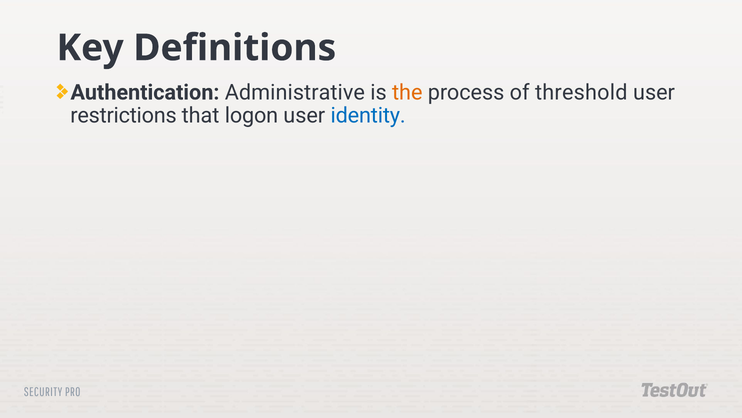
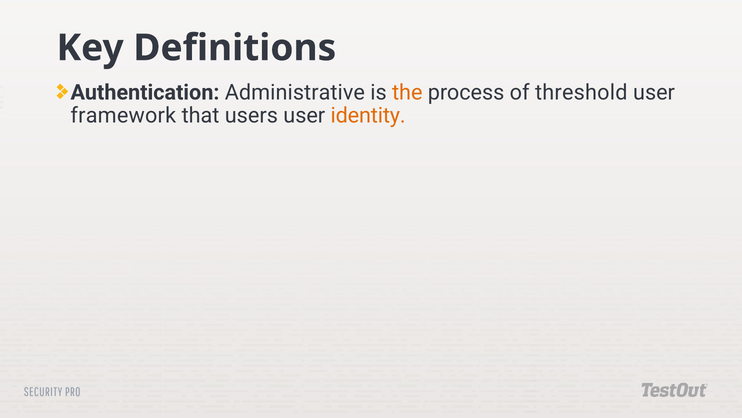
restrictions: restrictions -> framework (123, 116)
logon: logon -> users (251, 116)
identity colour: blue -> orange (368, 116)
